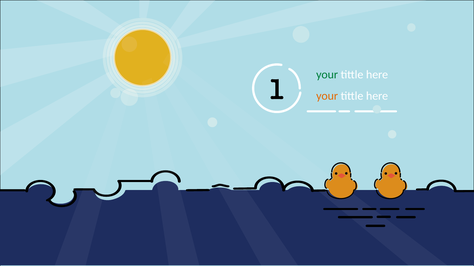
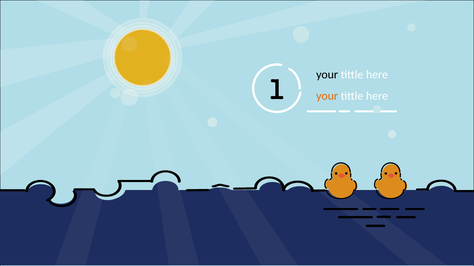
your colour: green -> black (327, 75)
